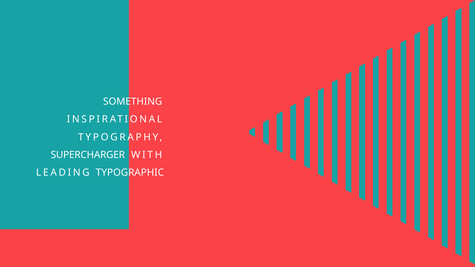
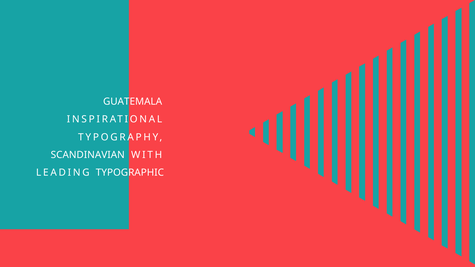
SOMETHING: SOMETHING -> GUATEMALA (133, 102)
SUPERCHARGER: SUPERCHARGER -> SCANDINAVIAN (88, 155)
